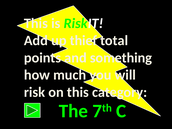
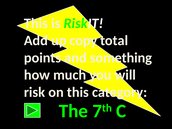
thief: thief -> copy (83, 41)
